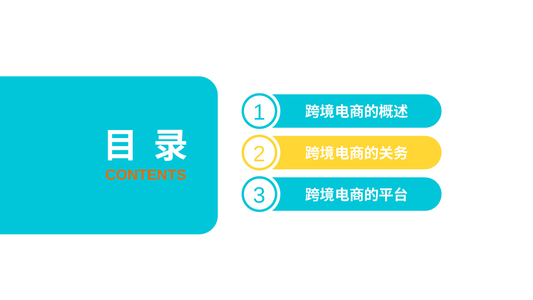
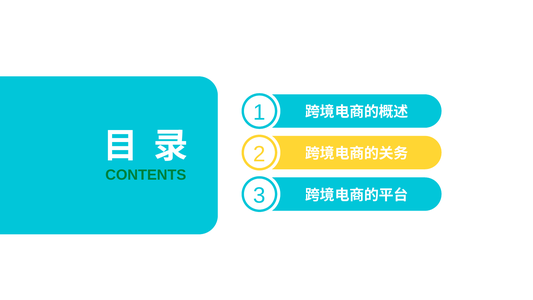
CONTENTS colour: orange -> green (146, 175)
